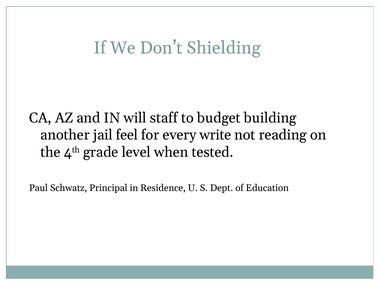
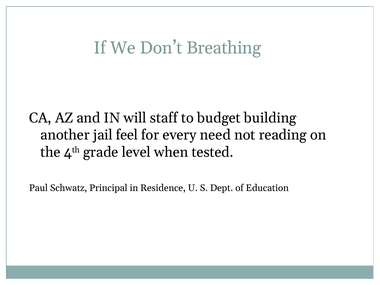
Shielding: Shielding -> Breathing (224, 48)
write: write -> need (215, 135)
